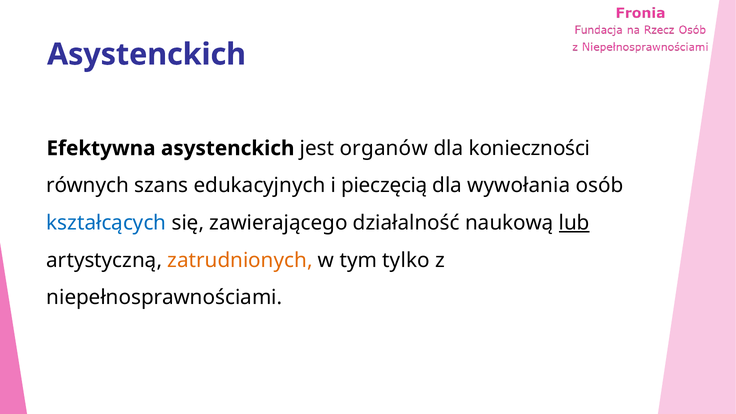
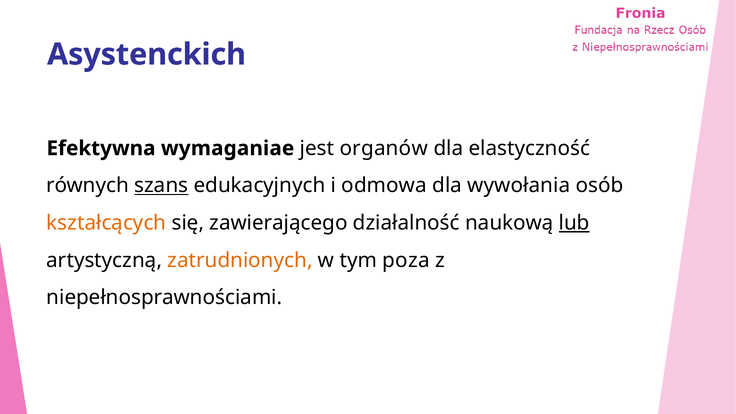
Efektywna asystenckich: asystenckich -> wymaganiae (228, 148)
konieczności: konieczności -> elastyczność (529, 148)
szans underline: none -> present (161, 186)
pieczęcią: pieczęcią -> odmowa (384, 186)
kształcących colour: blue -> orange (106, 223)
tylko: tylko -> poza (406, 260)
